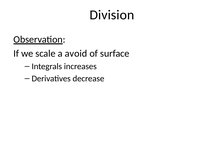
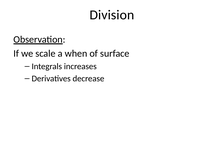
avoid: avoid -> when (76, 53)
